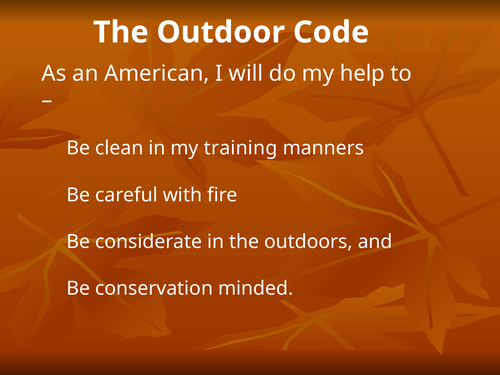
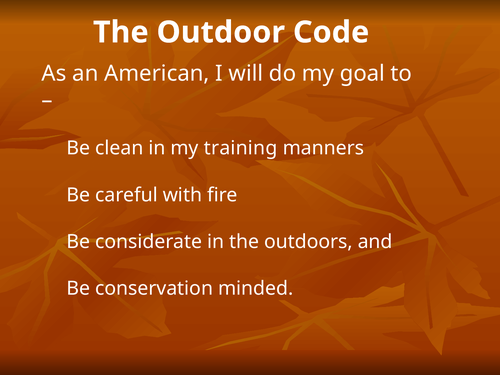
help: help -> goal (362, 73)
